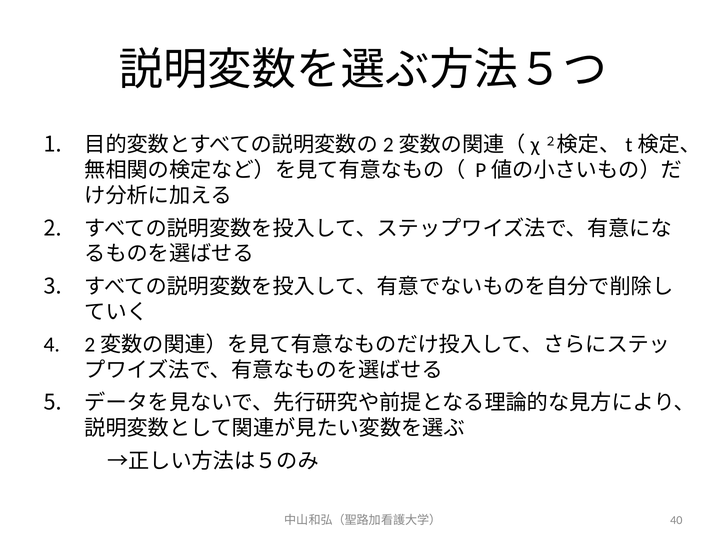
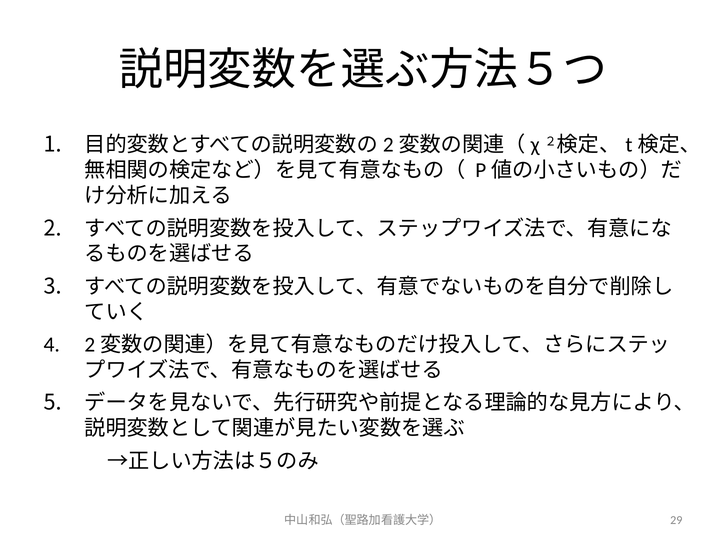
40: 40 -> 29 (676, 520)
